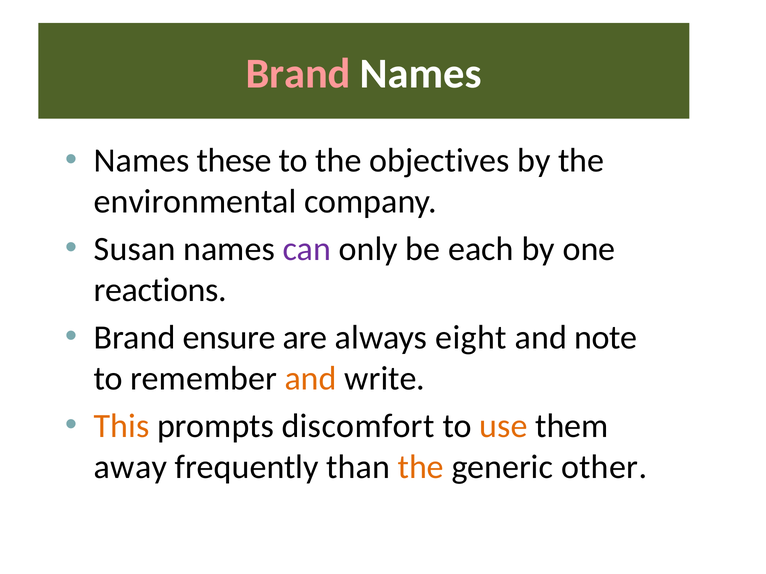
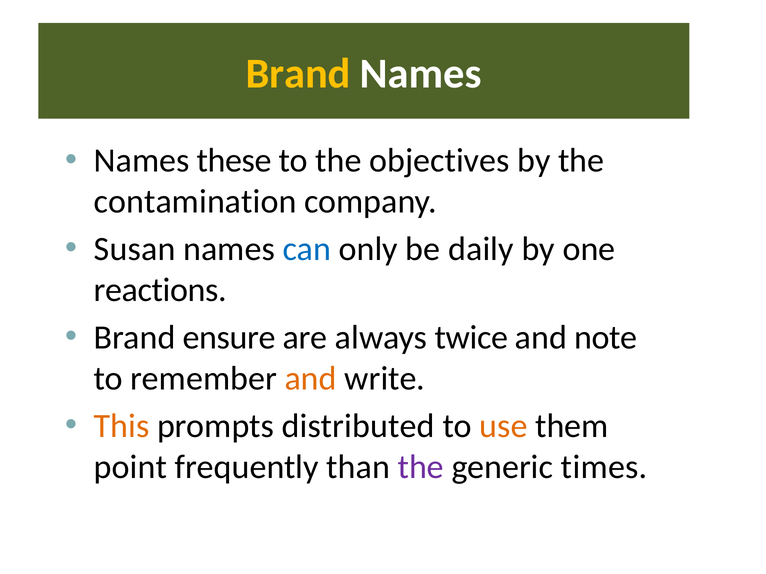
Brand colour: pink -> yellow (298, 74)
environmental: environmental -> contamination (195, 202)
can colour: purple -> blue (307, 249)
each: each -> daily (481, 249)
eight: eight -> twice (471, 338)
discomfort: discomfort -> distributed (358, 426)
away: away -> point (130, 467)
the colour: orange -> purple (421, 467)
other: other -> times (604, 467)
